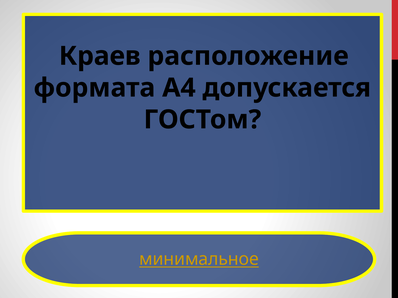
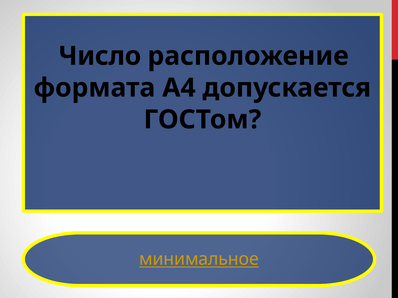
Краев: Краев -> Число (100, 56)
